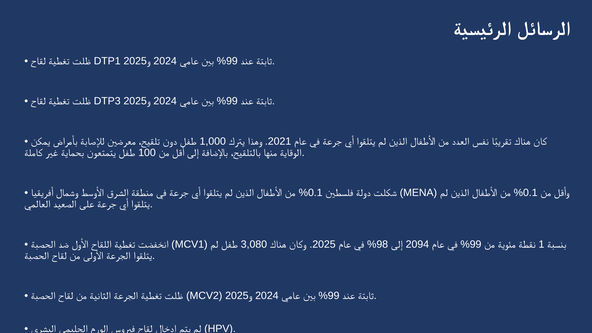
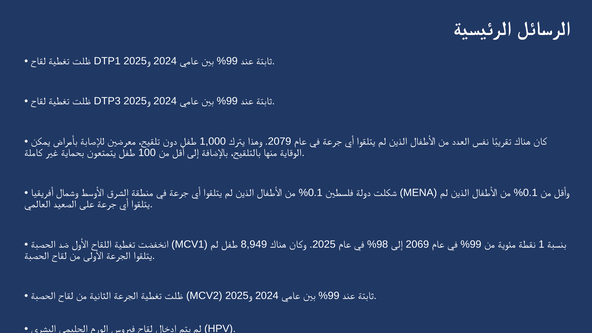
2021: 2021 -> 2079 (280, 141)
3,080: 3,080 -> 8,949 (254, 244)
2094: 2094 -> 2069 (417, 244)
